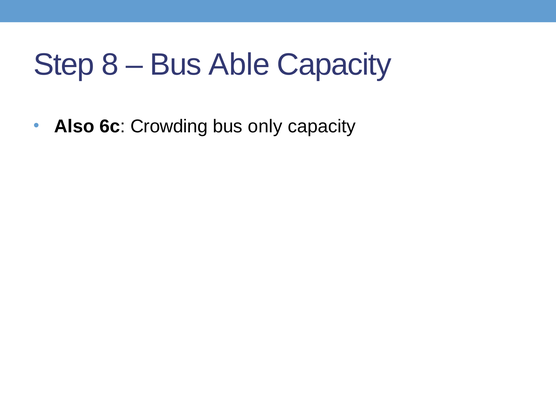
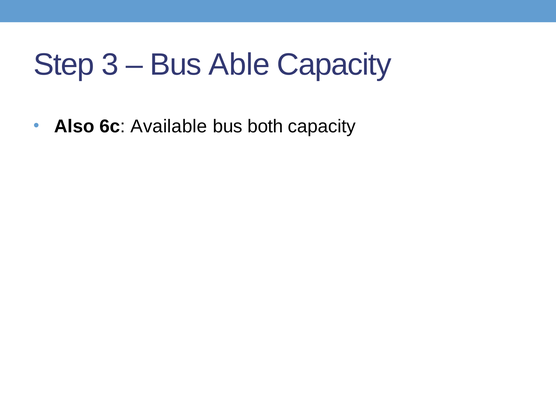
8: 8 -> 3 (110, 65)
Crowding: Crowding -> Available (169, 126)
only: only -> both (265, 126)
